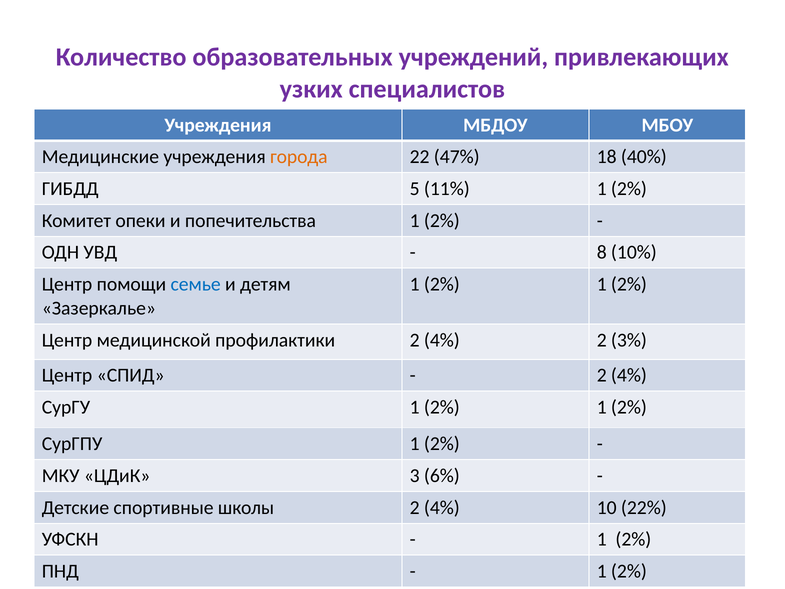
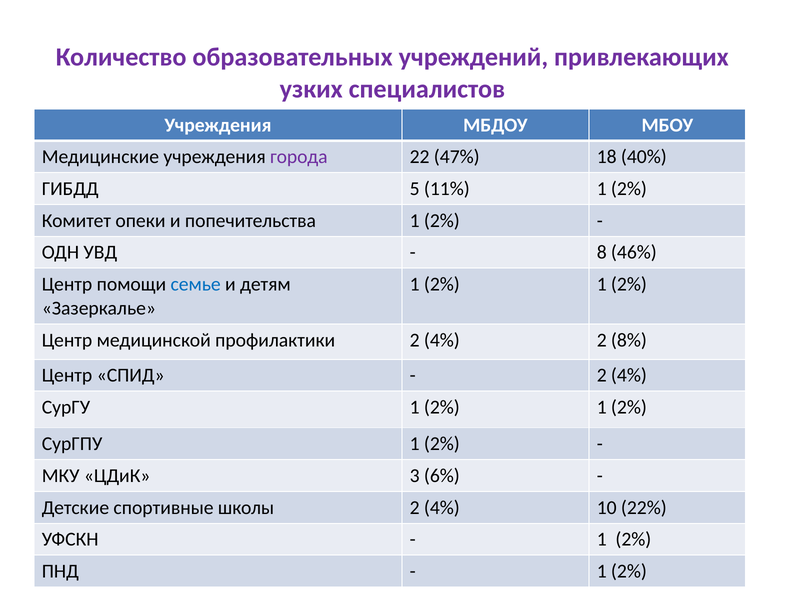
города colour: orange -> purple (299, 157)
10%: 10% -> 46% (634, 252)
3%: 3% -> 8% (629, 340)
